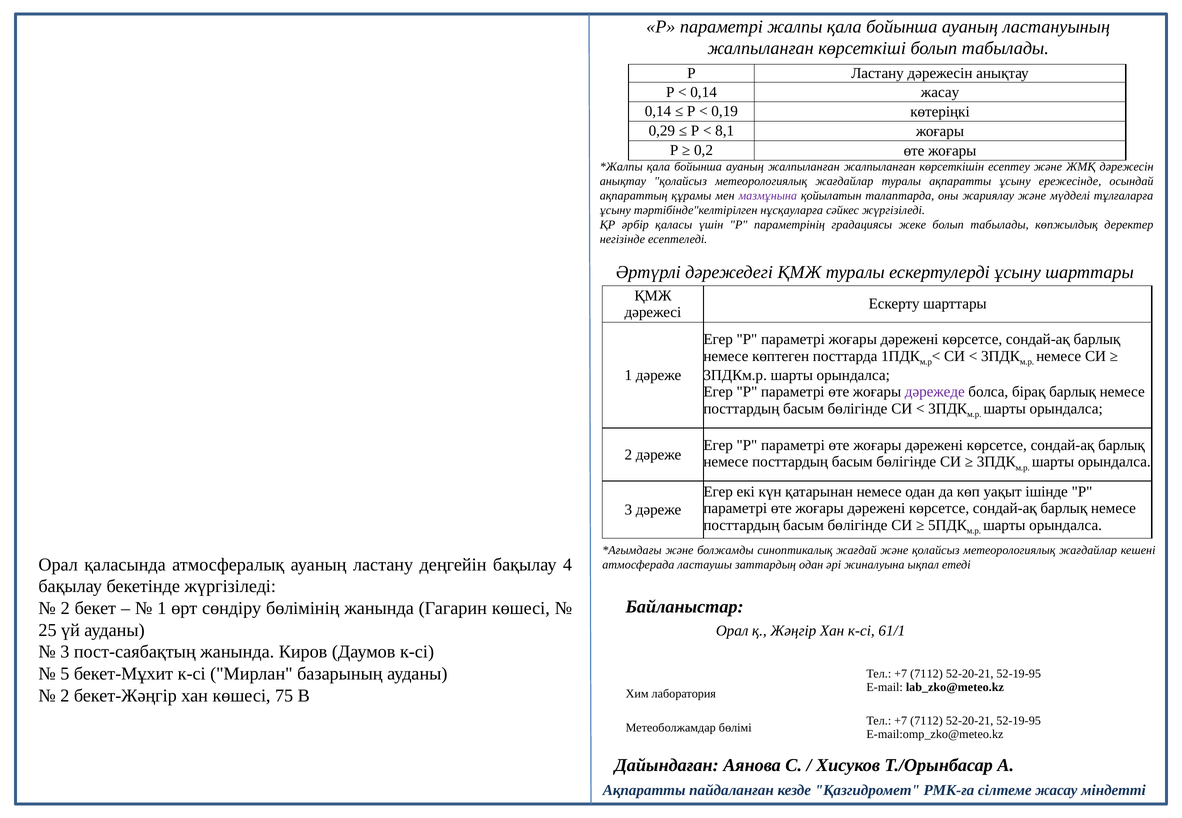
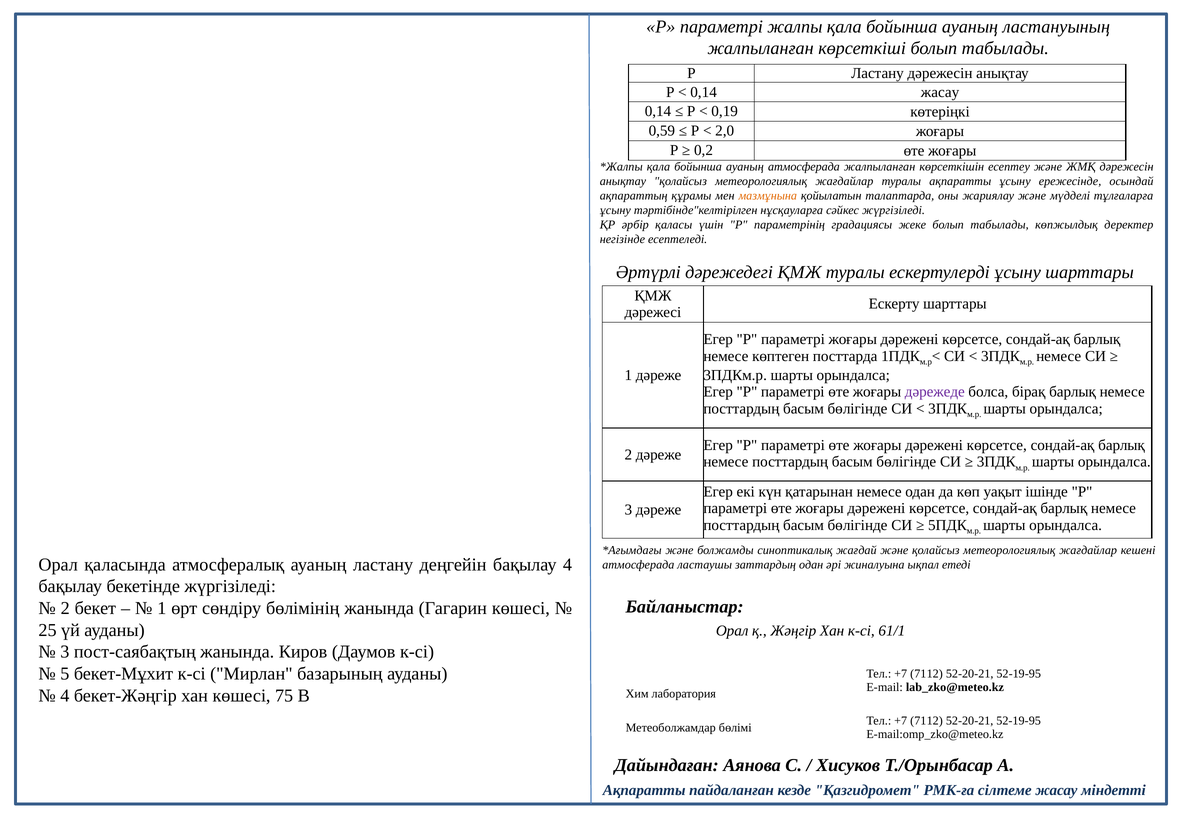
0,29: 0,29 -> 0,59 (662, 131)
8,1: 8,1 -> 2,0 (725, 131)
ауаның жалпыланған: жалпыланған -> атмосферада (804, 167)
мазмұнына colour: purple -> orange (768, 196)
2: 2 -> 4 (65, 696)
